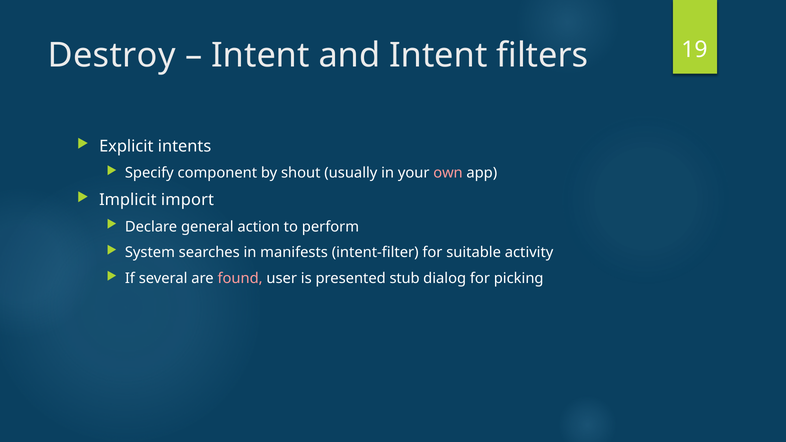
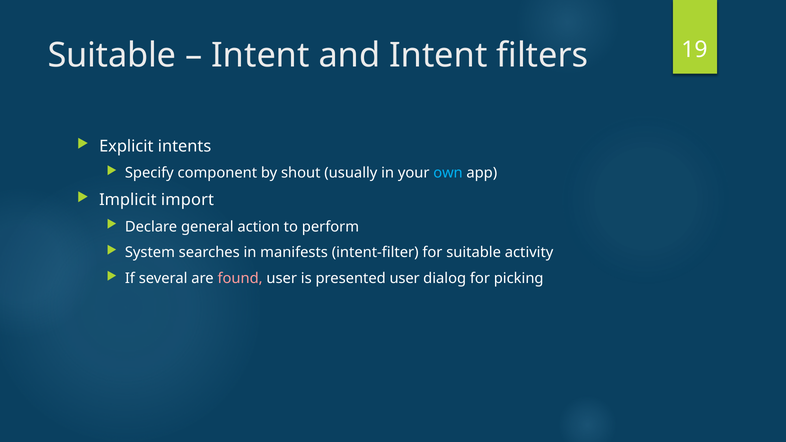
Destroy: Destroy -> Suitable (112, 55)
own colour: pink -> light blue (448, 173)
presented stub: stub -> user (405, 279)
